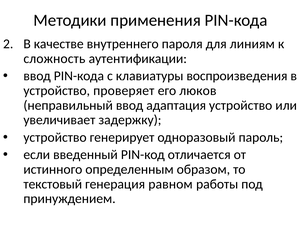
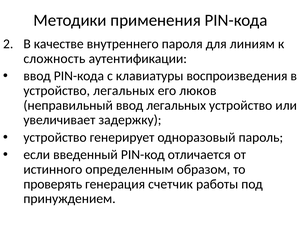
устройство проверяет: проверяет -> легальных (124, 91)
ввод адаптация: адаптация -> легальных (176, 105)
текстовый: текстовый -> проверять (53, 184)
равном: равном -> счетчик (171, 184)
